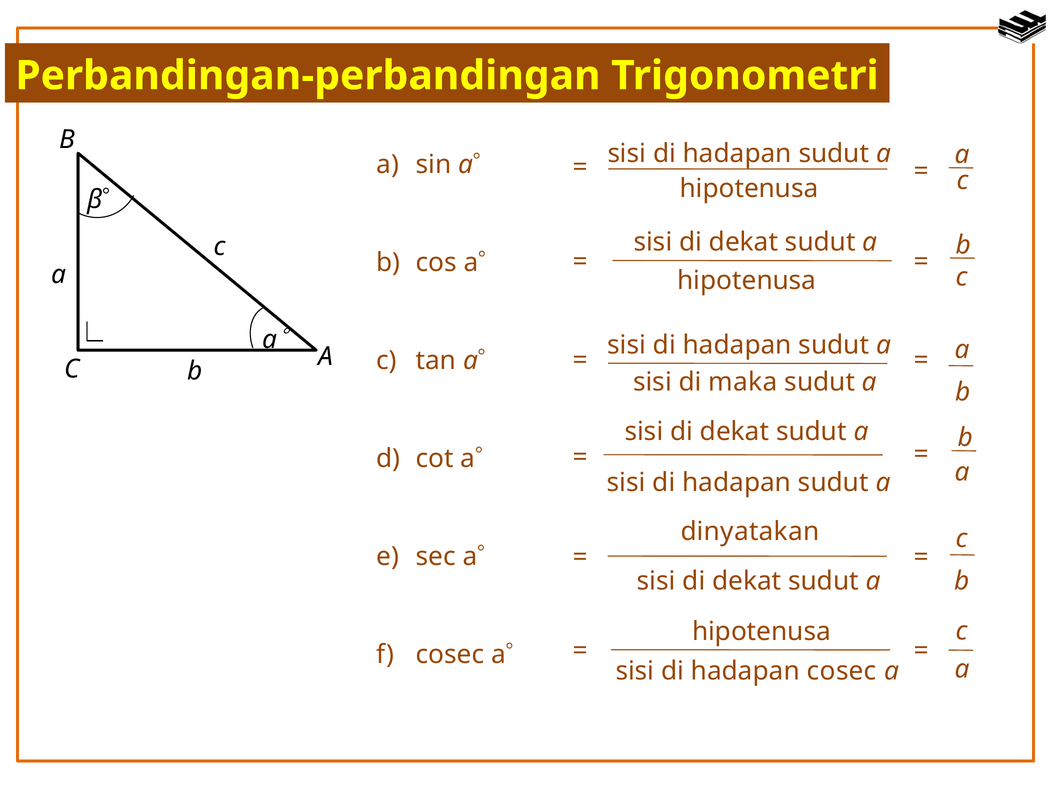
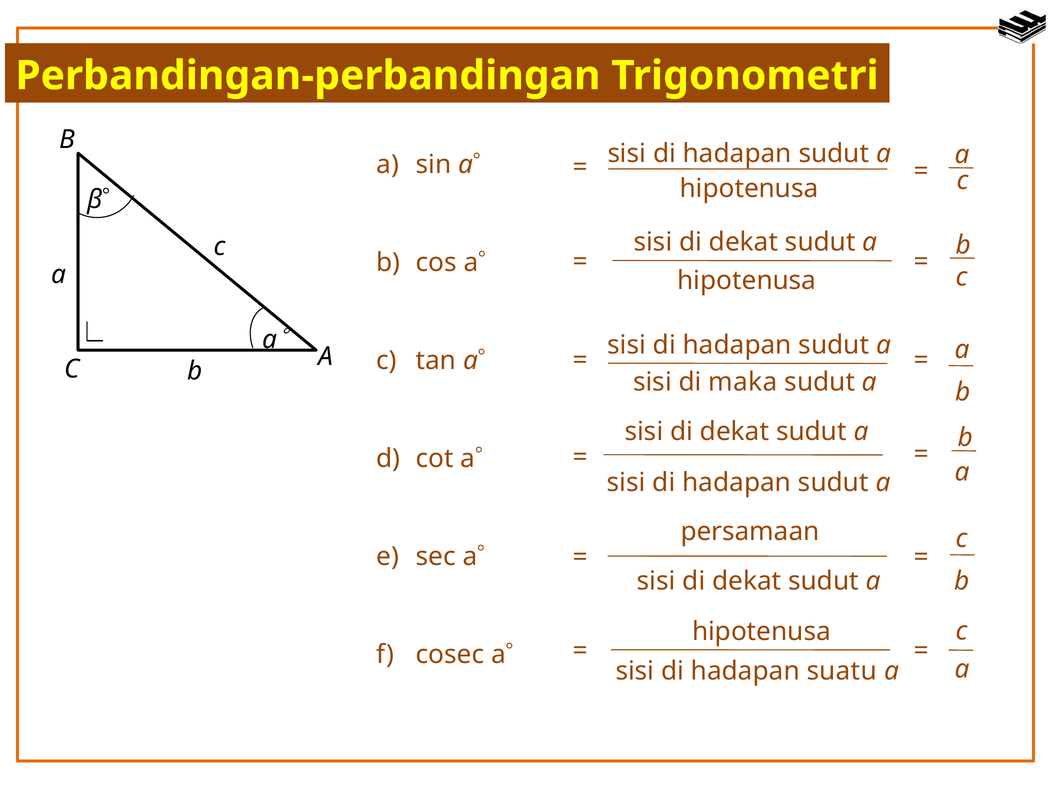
dinyatakan: dinyatakan -> persamaan (750, 532)
hadapan cosec: cosec -> suatu (842, 671)
